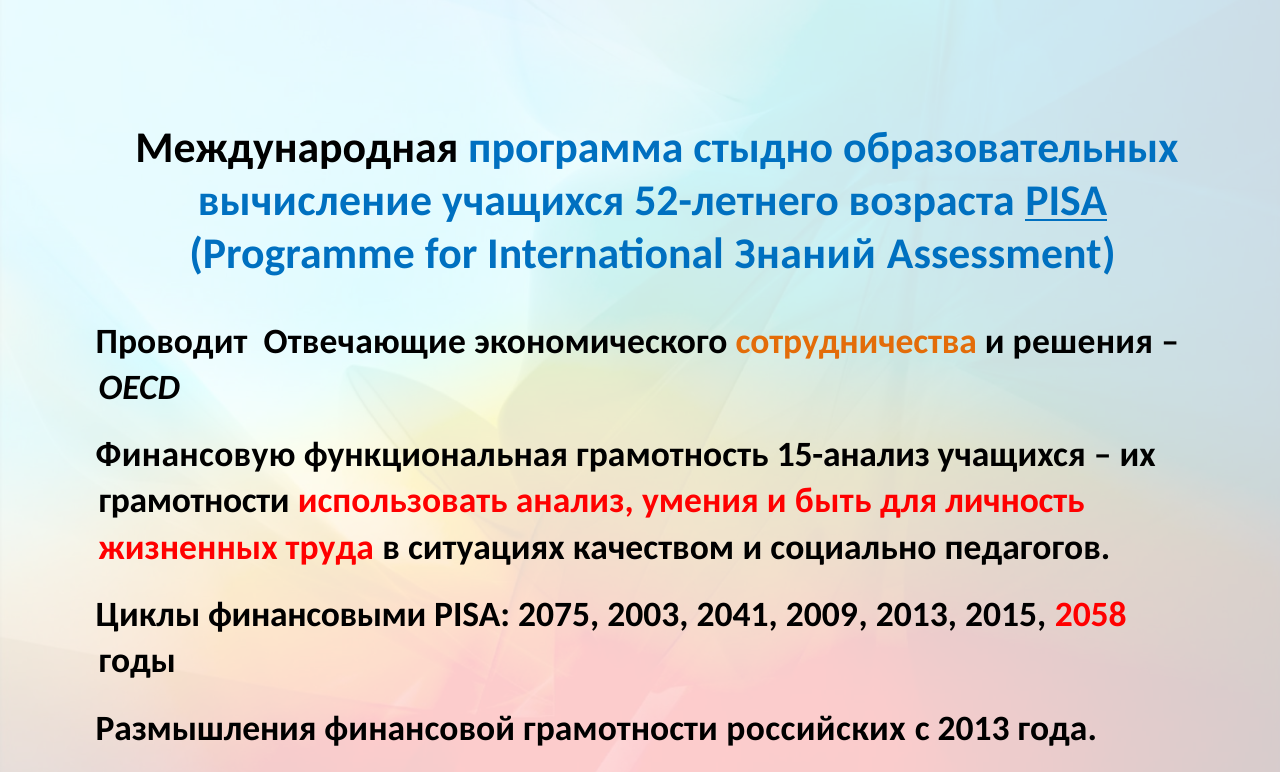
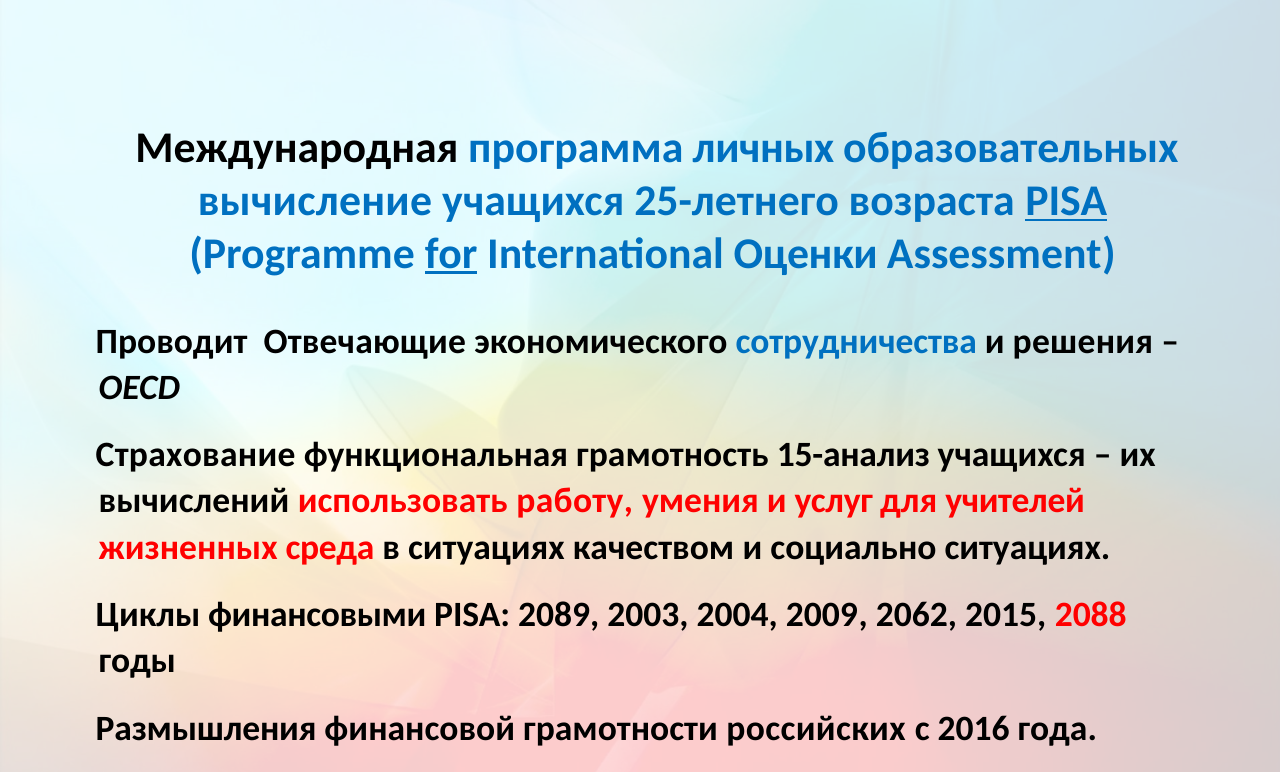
стыдно: стыдно -> личных (764, 148)
52-летнего: 52-летнего -> 25-летнего (737, 201)
for underline: none -> present (451, 254)
Знаний: Знаний -> Оценки (806, 254)
сотрудничества colour: orange -> blue (856, 341)
Финансовую: Финансовую -> Страхование (196, 455)
грамотности: грамотности -> вычислений (194, 501)
анализ: анализ -> работу (575, 501)
быть: быть -> услуг (834, 501)
личность: личность -> учителей (1015, 501)
труда: труда -> среда (330, 547)
социально педагогов: педагогов -> ситуациях (1028, 547)
2075: 2075 -> 2089 (559, 615)
2041: 2041 -> 2004 (737, 615)
2009 2013: 2013 -> 2062 (916, 615)
2058: 2058 -> 2088 (1091, 615)
с 2013: 2013 -> 2016 (974, 729)
